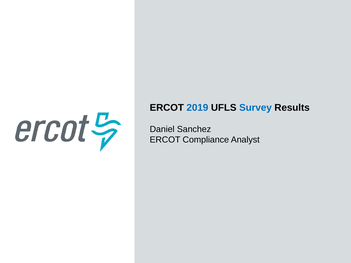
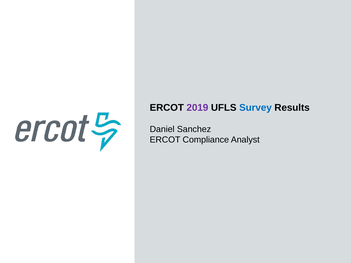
2019 colour: blue -> purple (197, 108)
